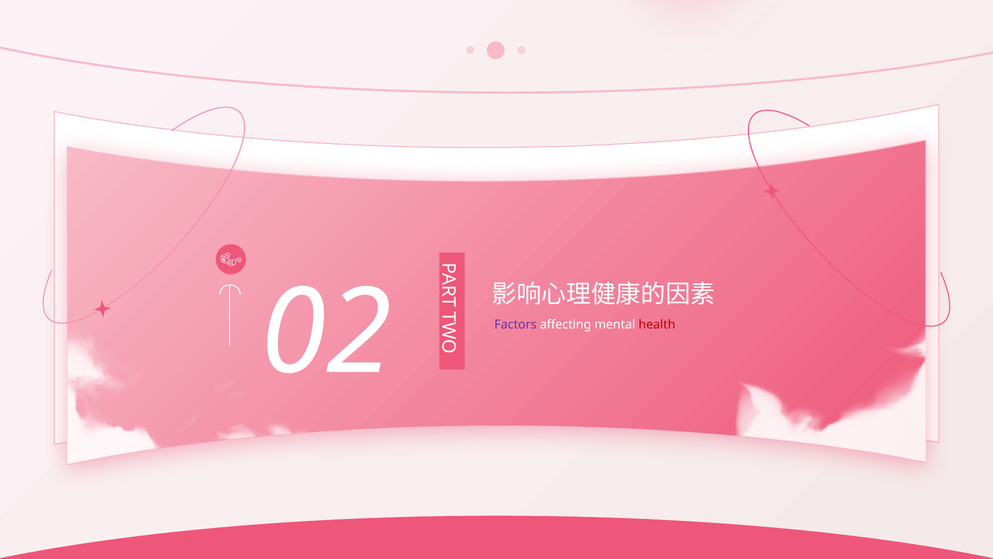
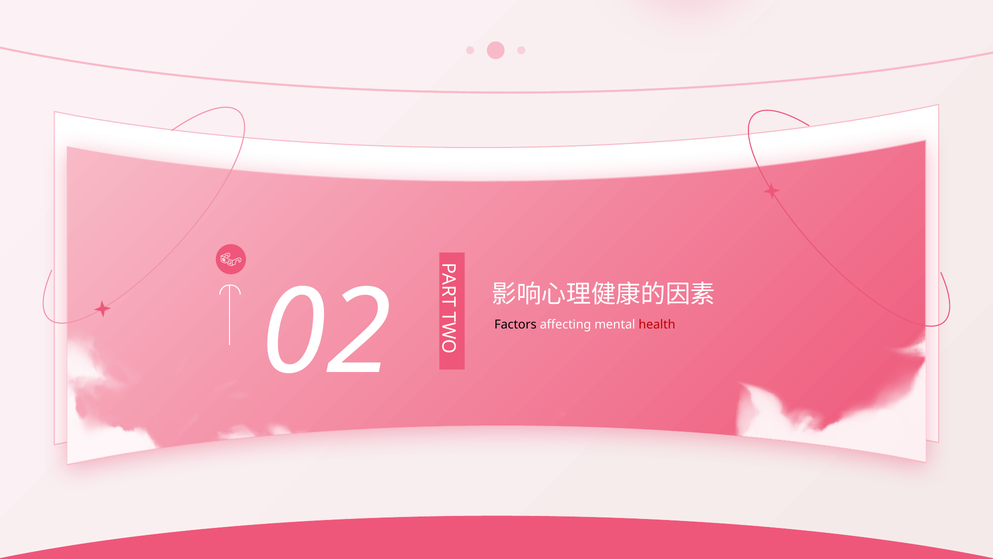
Factors colour: purple -> black (516, 325)
